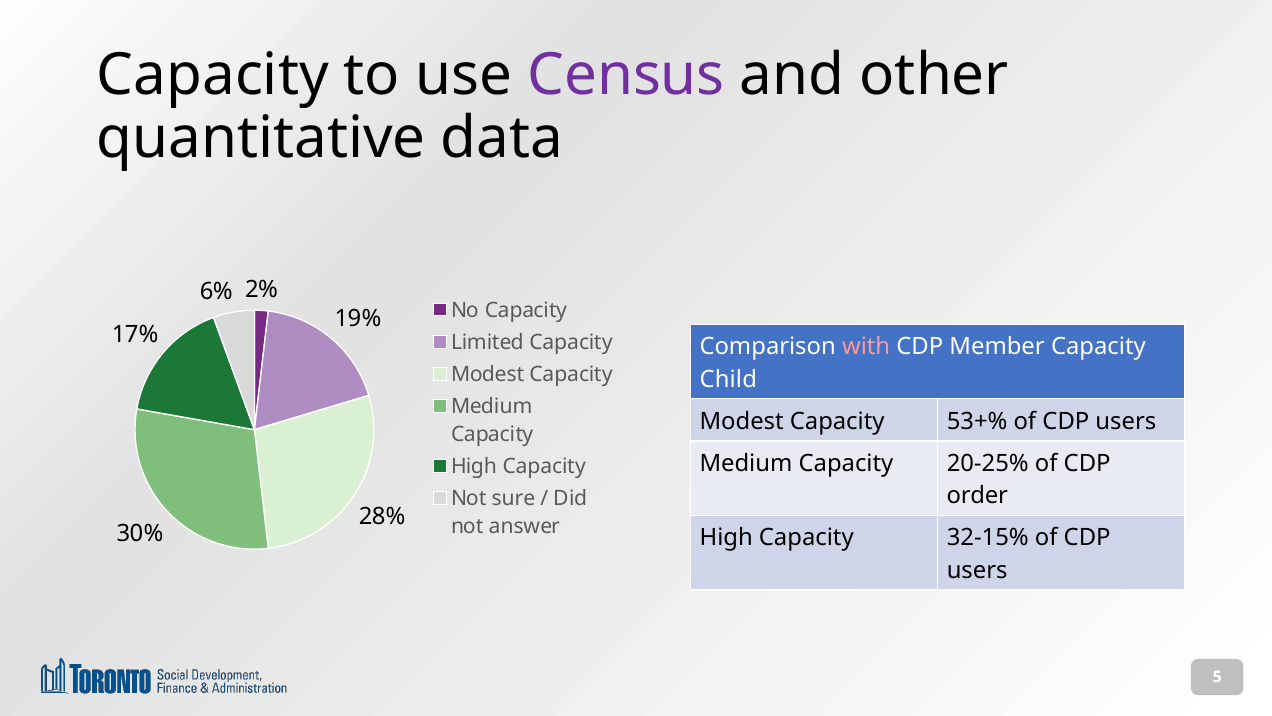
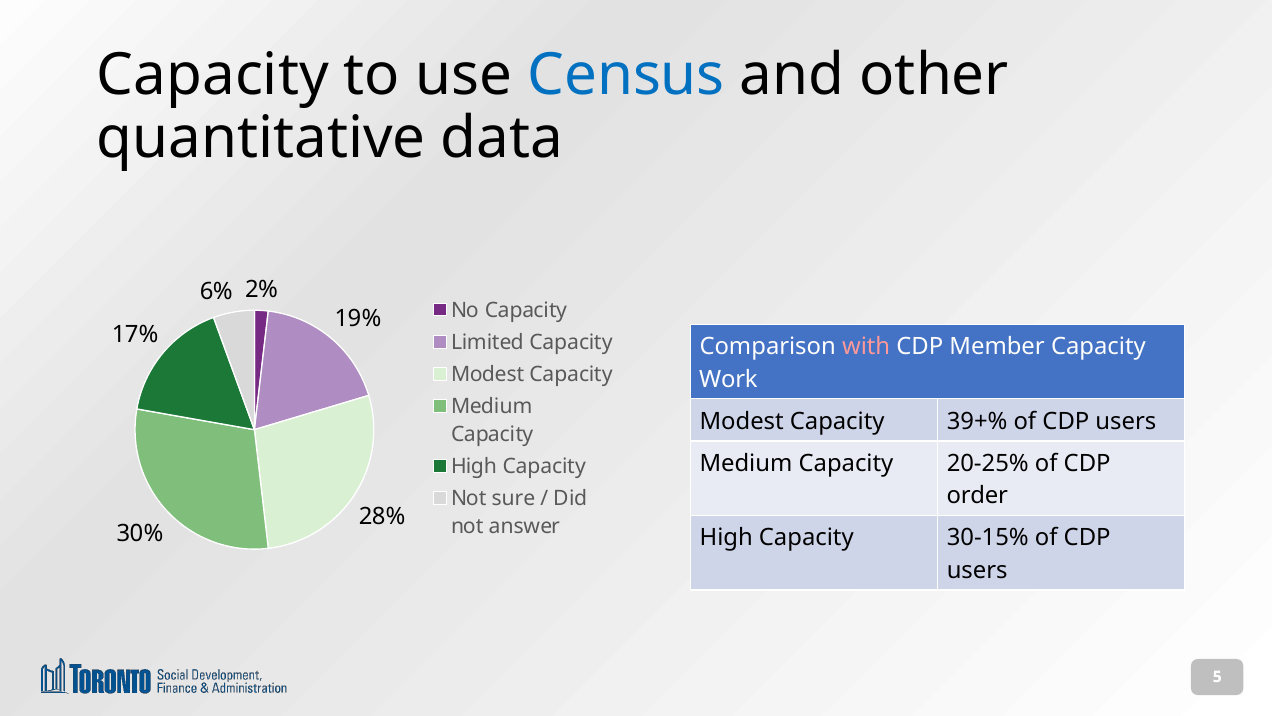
Census colour: purple -> blue (626, 75)
Child: Child -> Work (728, 379)
53+%: 53+% -> 39+% (977, 421)
32-15%: 32-15% -> 30-15% (988, 537)
